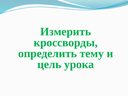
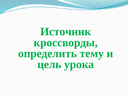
Измерить: Измерить -> Источник (66, 32)
